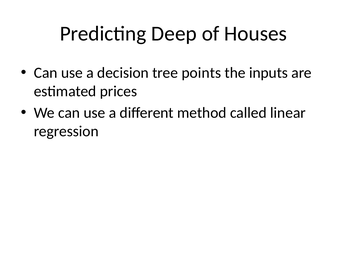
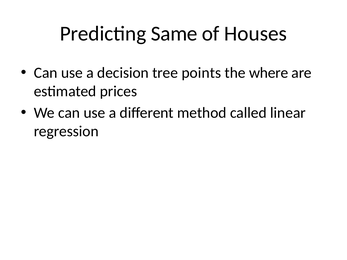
Deep: Deep -> Same (174, 34)
inputs: inputs -> where (269, 73)
